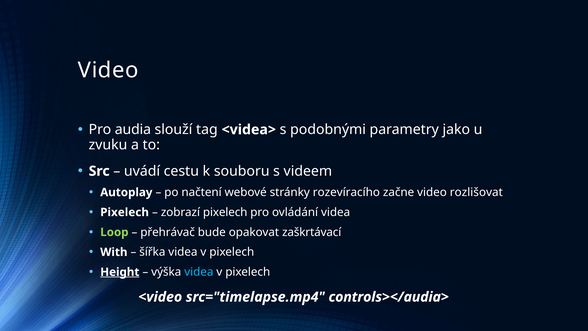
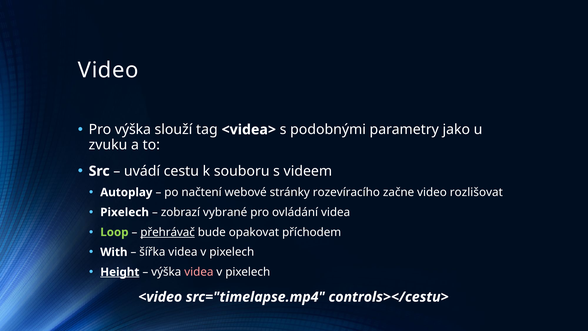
Pro audia: audia -> výška (133, 130)
zobrazí pixelech: pixelech -> vybrané (225, 212)
přehrávač underline: none -> present (168, 232)
zaškrtávací: zaškrtávací -> příchodem (312, 232)
videa colour: light blue -> pink (199, 272)
controls></audia>: controls></audia> -> controls></cestu> (389, 297)
